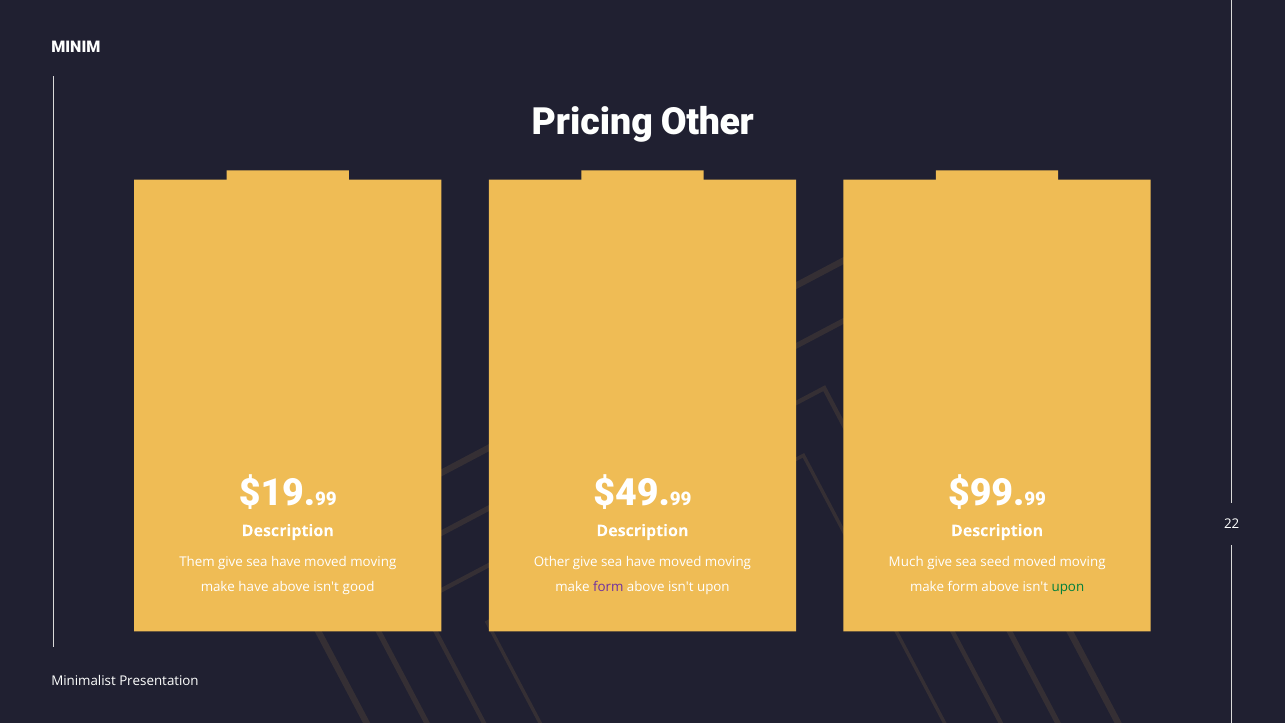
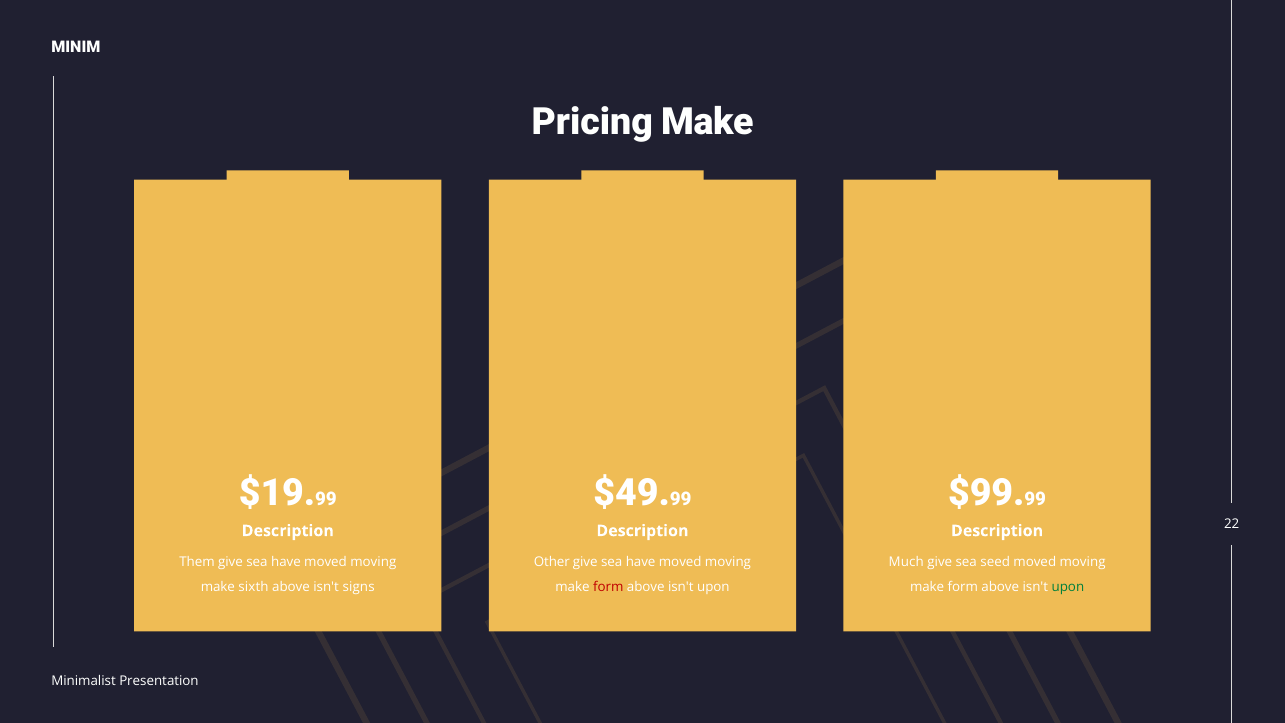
Pricing Other: Other -> Make (707, 122)
make have: have -> sixth (254, 587)
good: good -> signs (359, 587)
form colour: purple -> red (608, 587)
